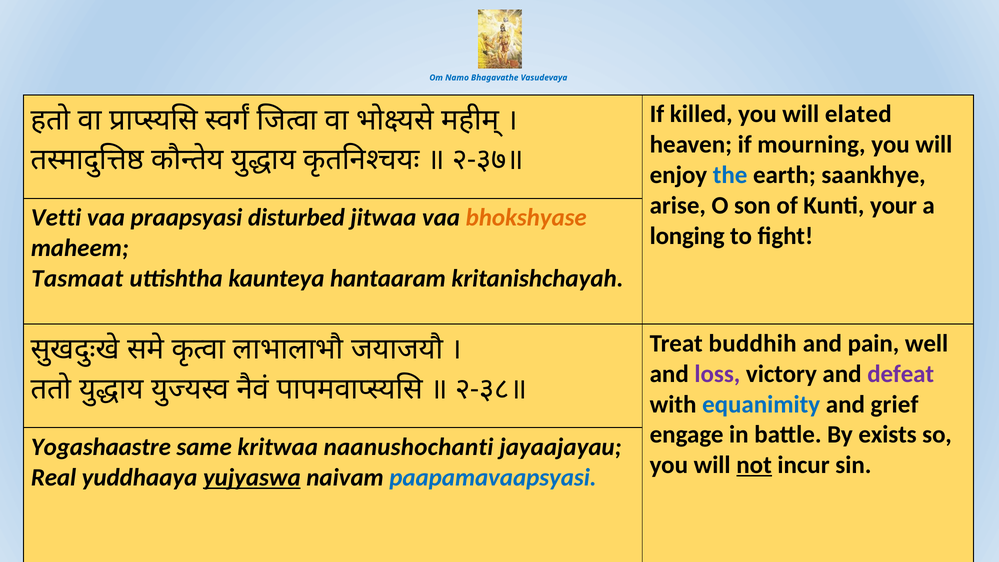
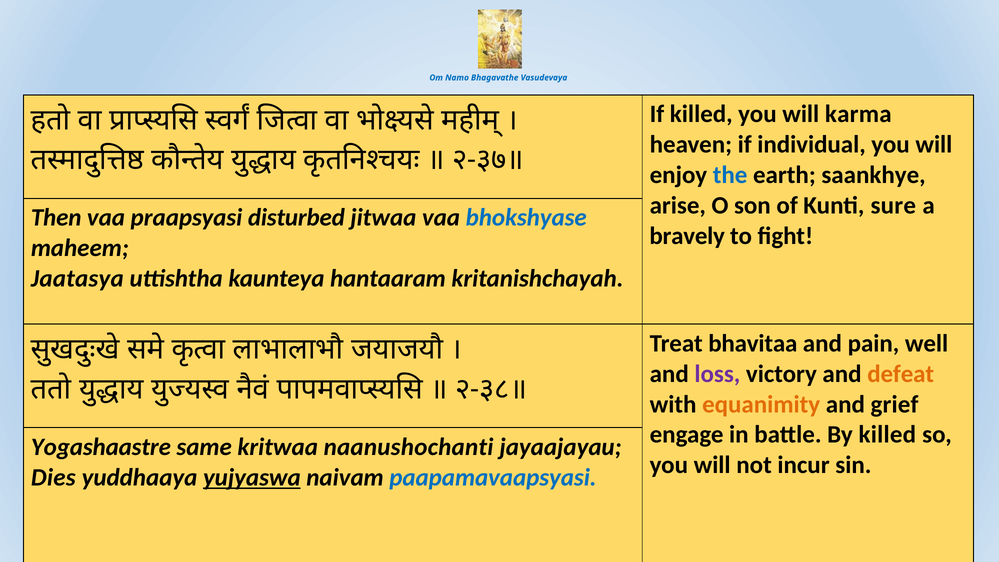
elated: elated -> karma (858, 114)
mourning: mourning -> individual (811, 144)
your: your -> sure (893, 205)
Vetti: Vetti -> Then (56, 218)
bhokshyase colour: orange -> blue (526, 218)
longing: longing -> bravely (687, 236)
Tasmaat: Tasmaat -> Jaatasya (77, 279)
buddhih: buddhih -> bhavitaa (753, 343)
defeat colour: purple -> orange (901, 374)
equanimity colour: blue -> orange (761, 404)
By exists: exists -> killed (887, 435)
not underline: present -> none (754, 465)
Real: Real -> Dies (53, 477)
